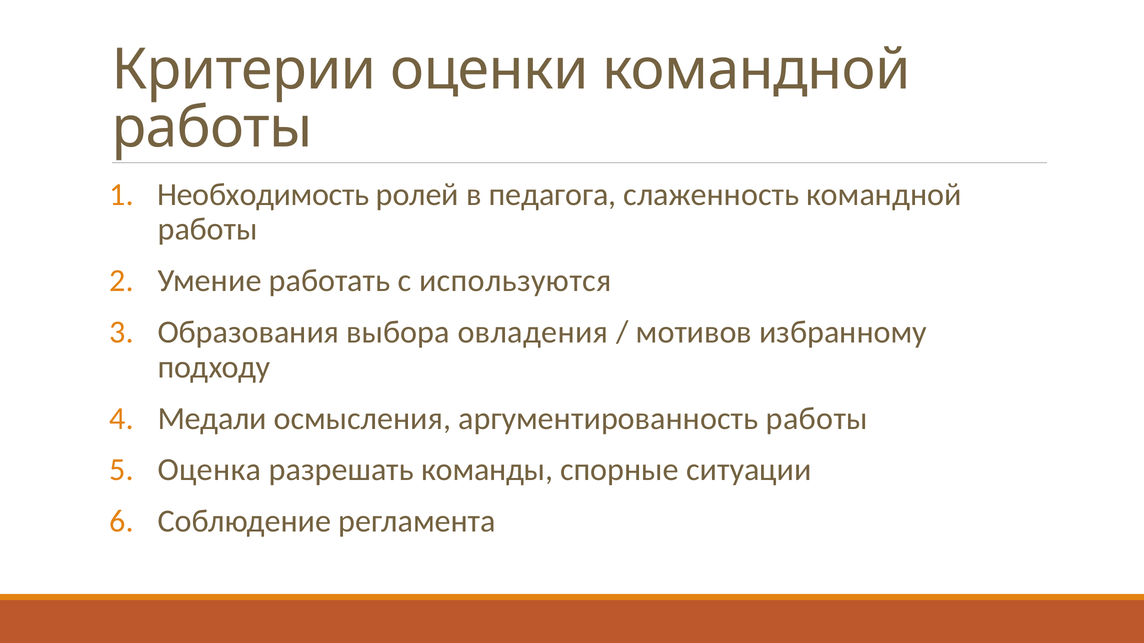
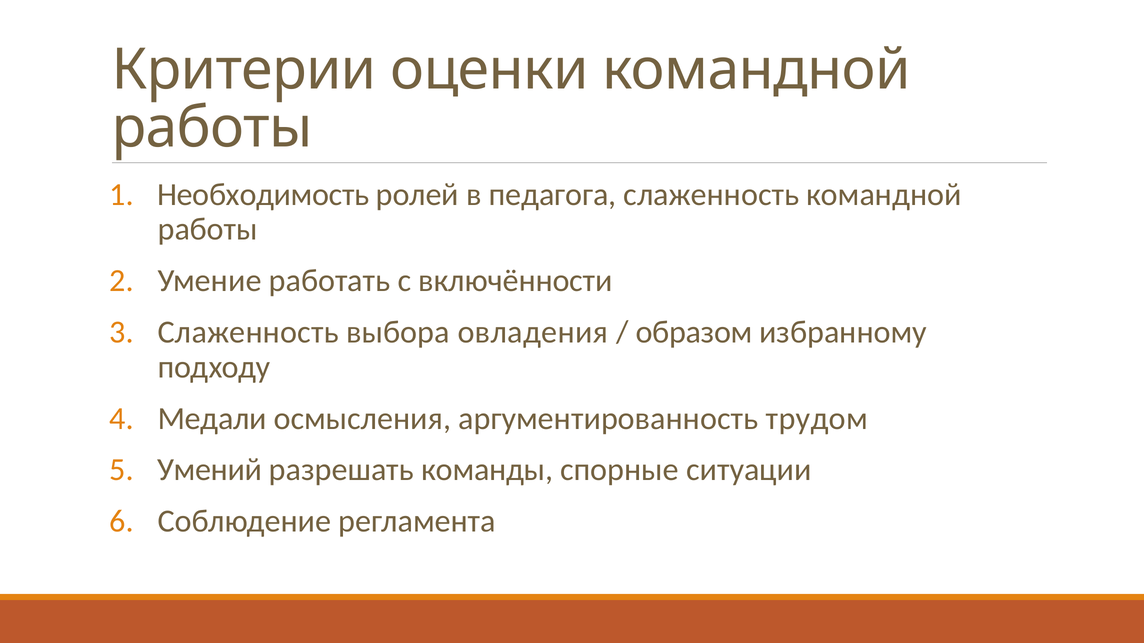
используются: используются -> включённости (516, 281)
Образования: Образования -> Слаженность (248, 332)
мотивов: мотивов -> образом (694, 332)
аргументированность работы: работы -> трудом (817, 419)
Оценка: Оценка -> Умений (210, 470)
